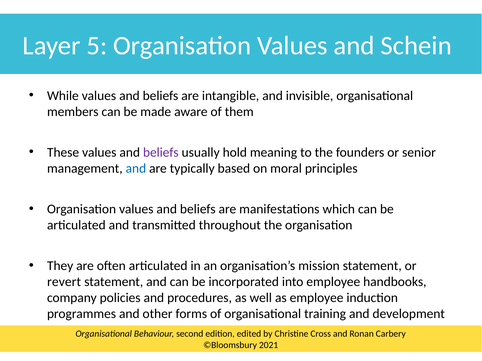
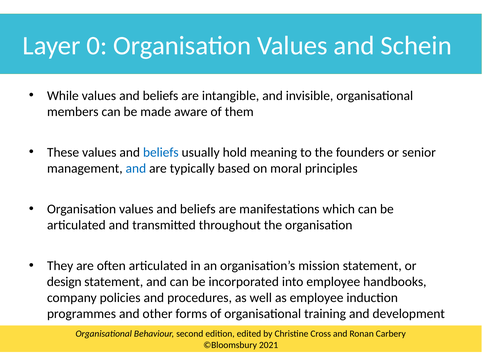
5: 5 -> 0 (97, 46)
beliefs colour: purple -> blue (161, 153)
revert: revert -> design (64, 282)
